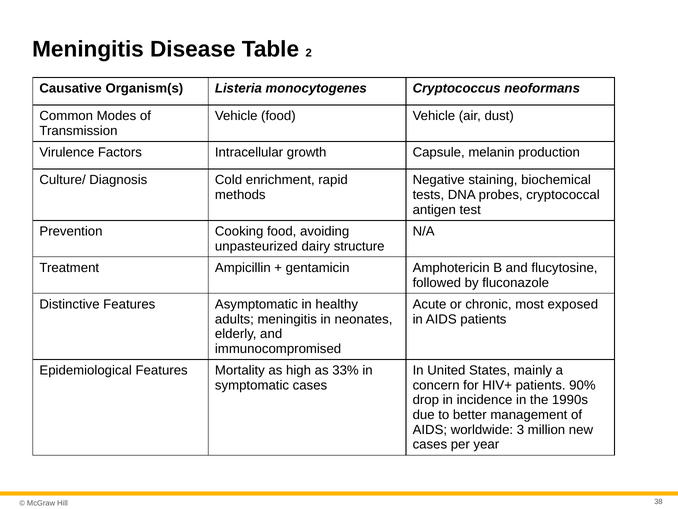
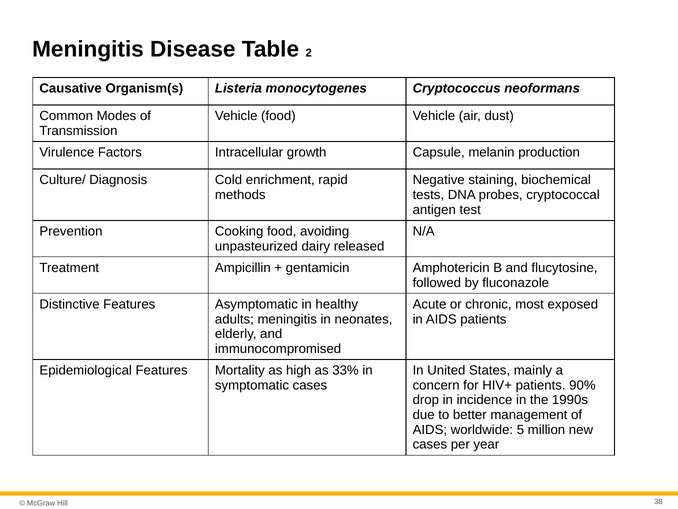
structure: structure -> released (359, 246)
3: 3 -> 5 (520, 429)
